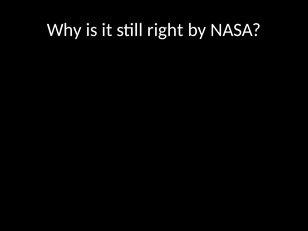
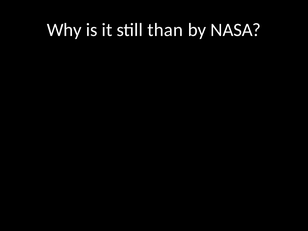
right: right -> than (165, 30)
